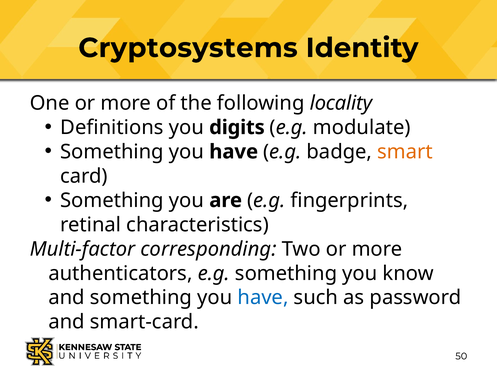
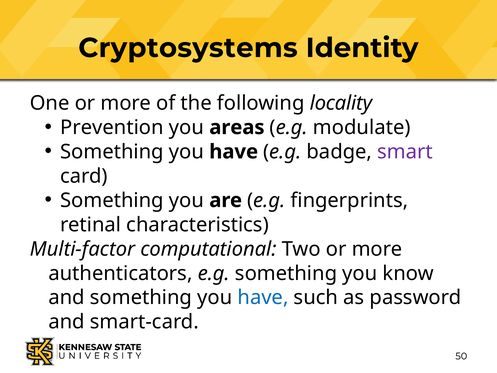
Definitions: Definitions -> Prevention (112, 127)
digits: digits -> areas (237, 127)
smart colour: orange -> purple (405, 152)
corresponding: corresponding -> computational (209, 249)
